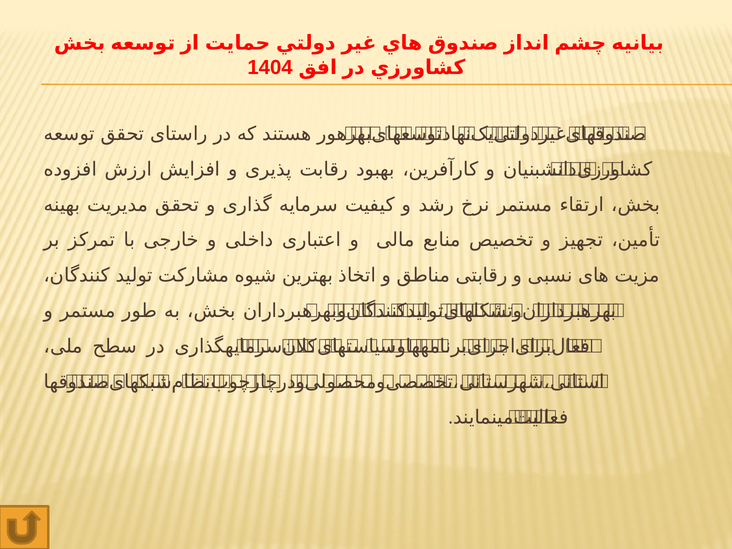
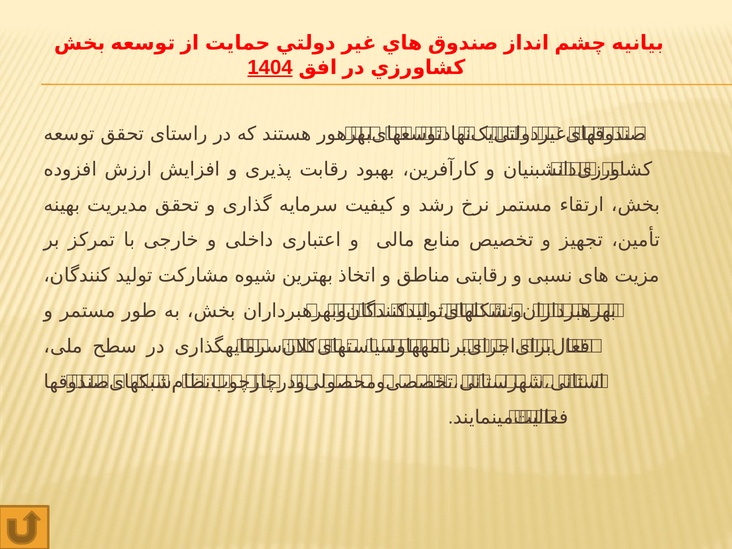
1404 underline: none -> present (270, 67)
